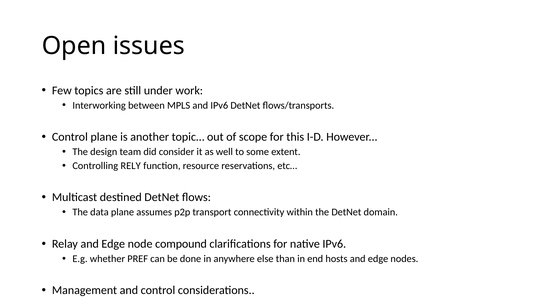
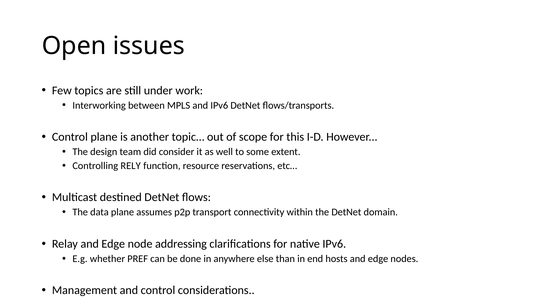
compound: compound -> addressing (181, 244)
